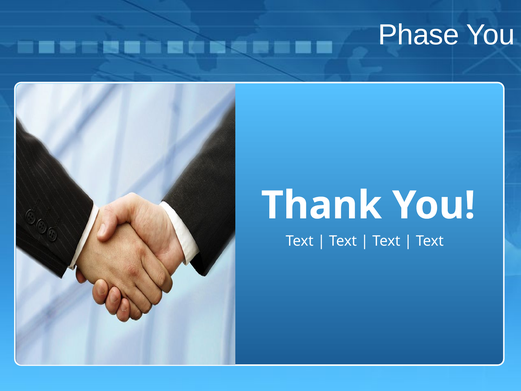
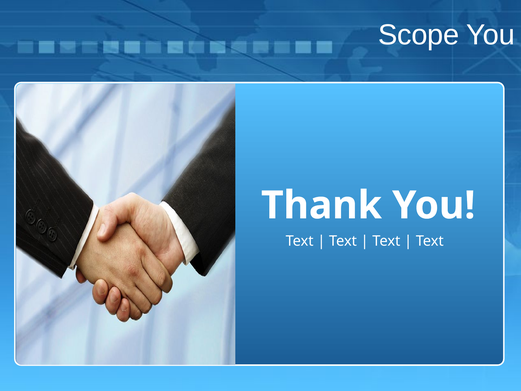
Phase: Phase -> Scope (419, 35)
